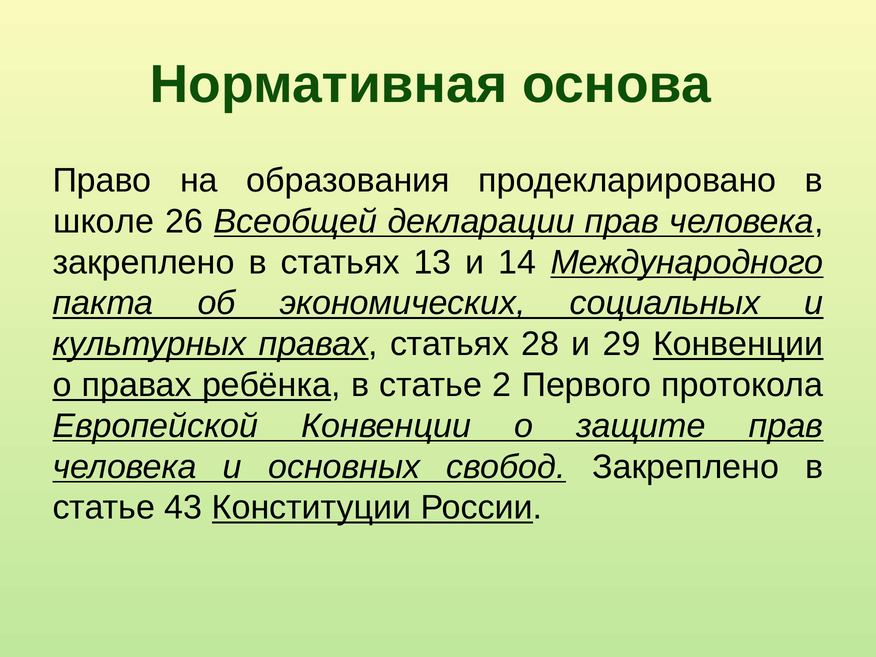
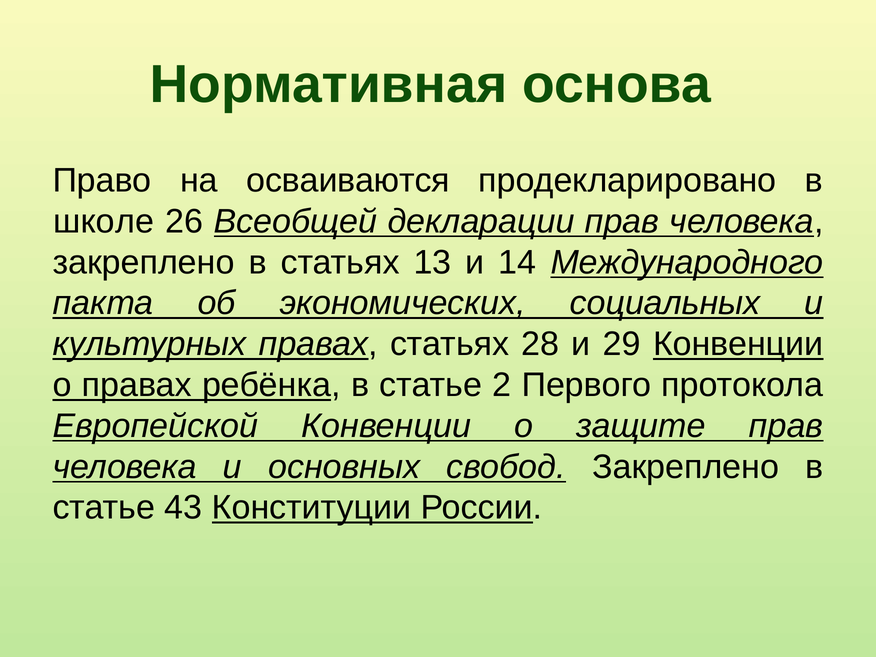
образования: образования -> осваиваются (348, 181)
